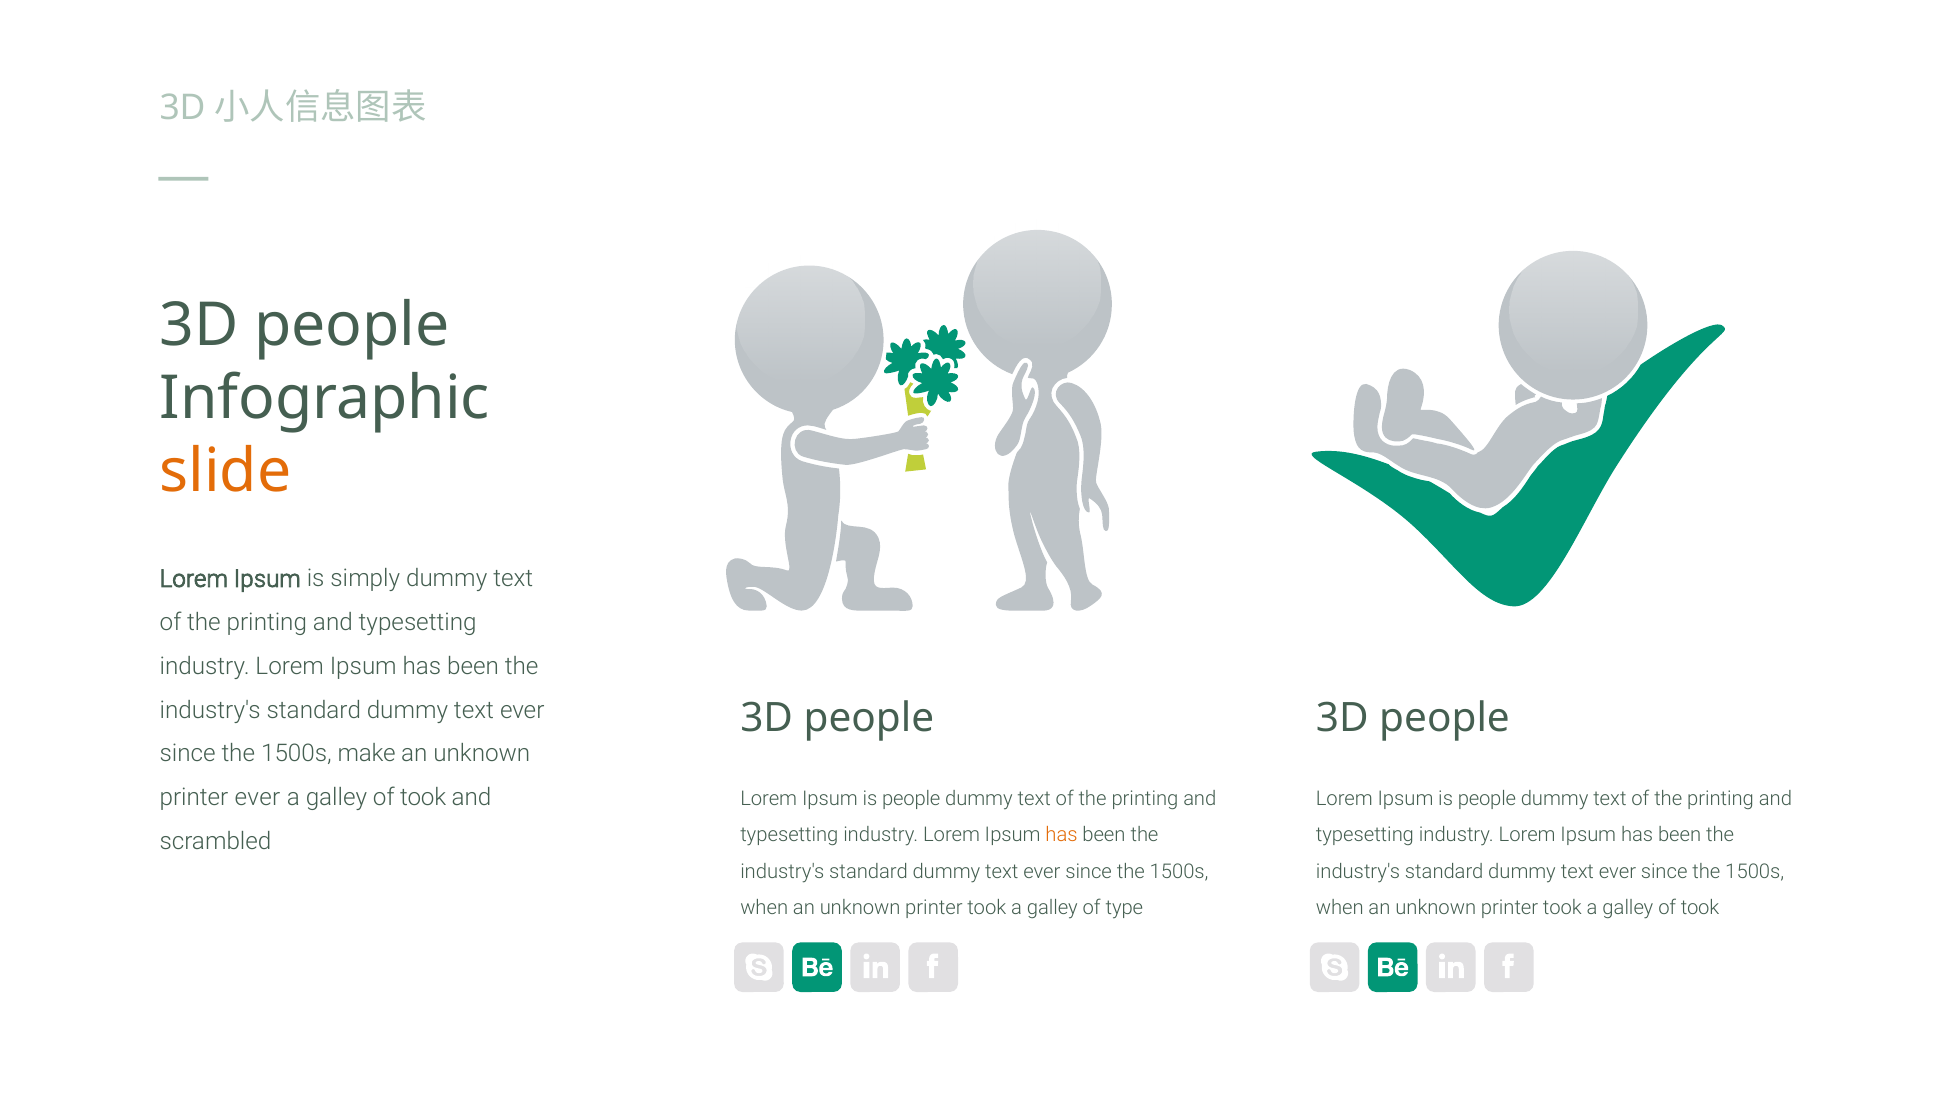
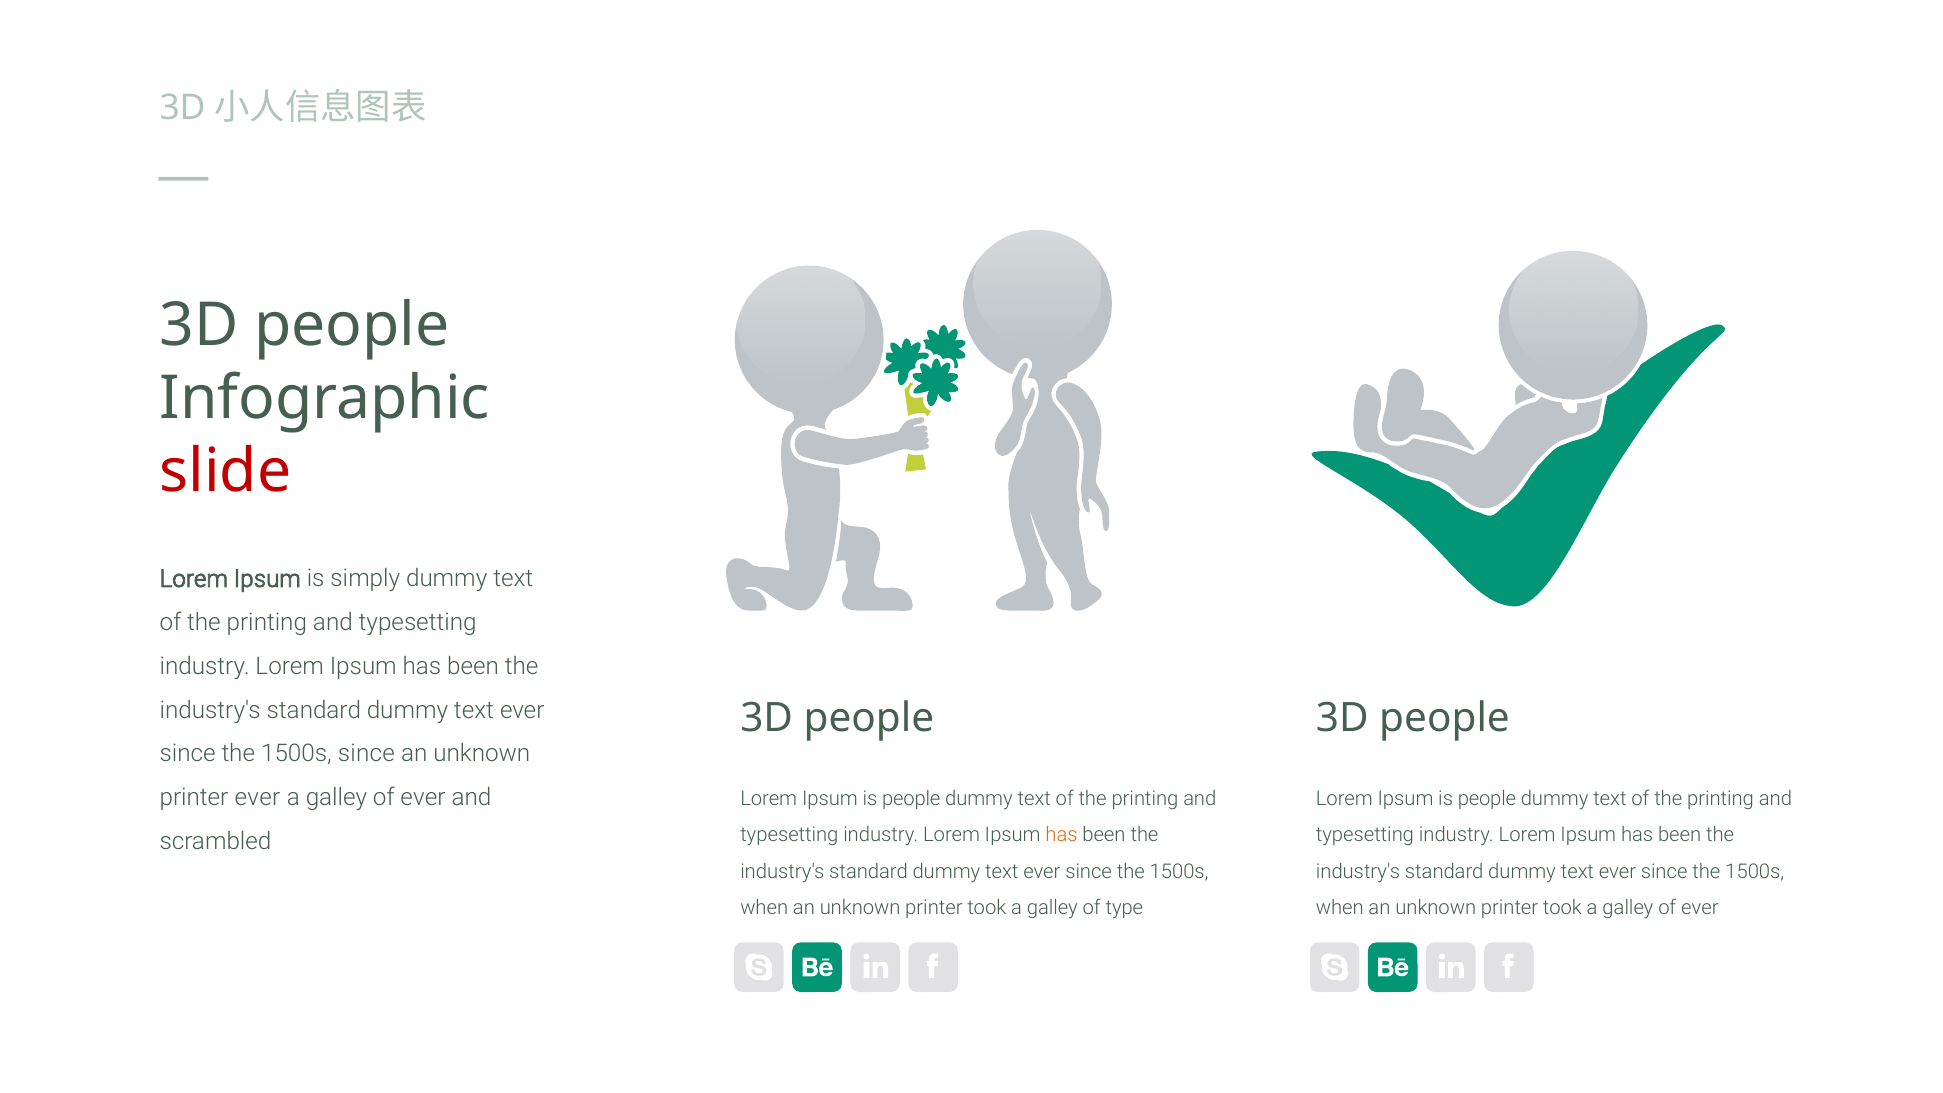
slide colour: orange -> red (225, 471)
1500s make: make -> since (366, 754)
took: took -> ever (423, 797)
took: took -> ever (1700, 908)
